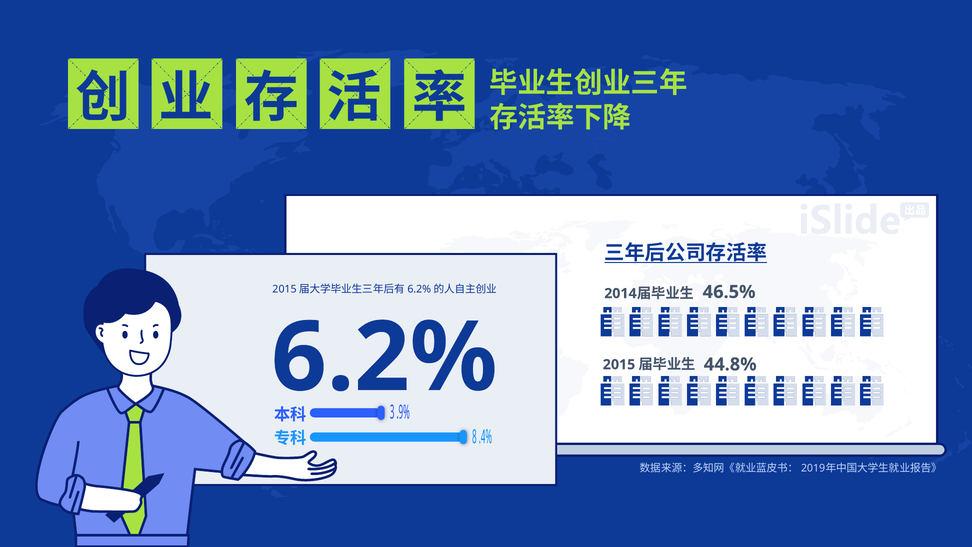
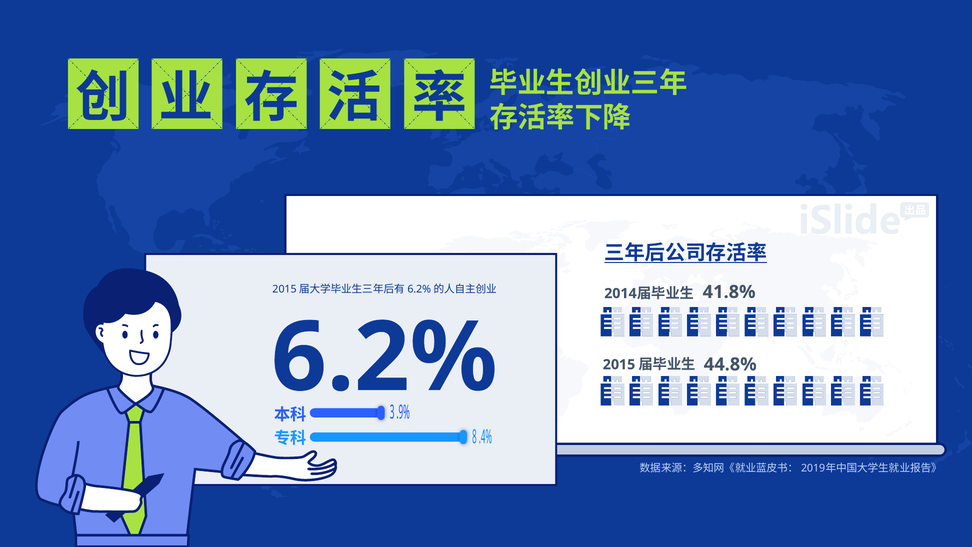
6.5%: 6.5% -> 1.8% (734, 292)
